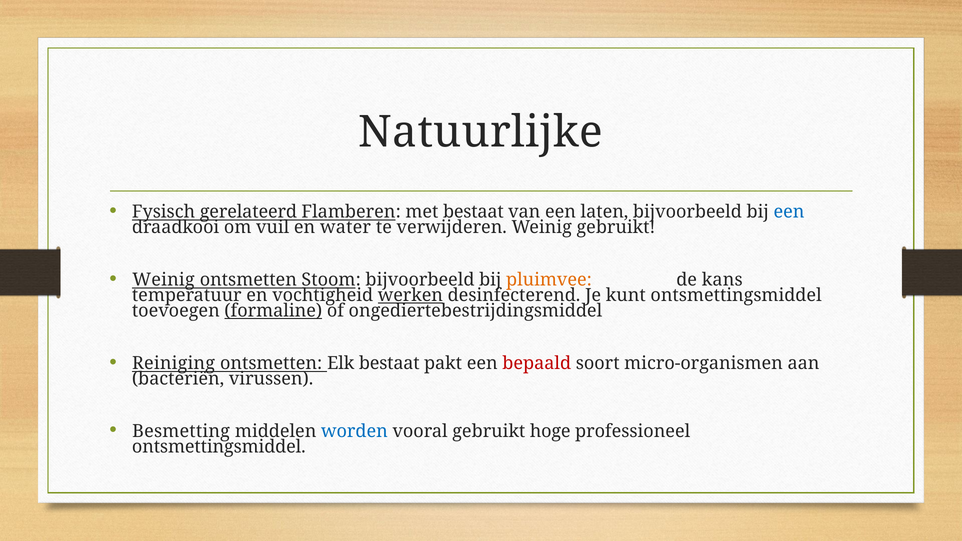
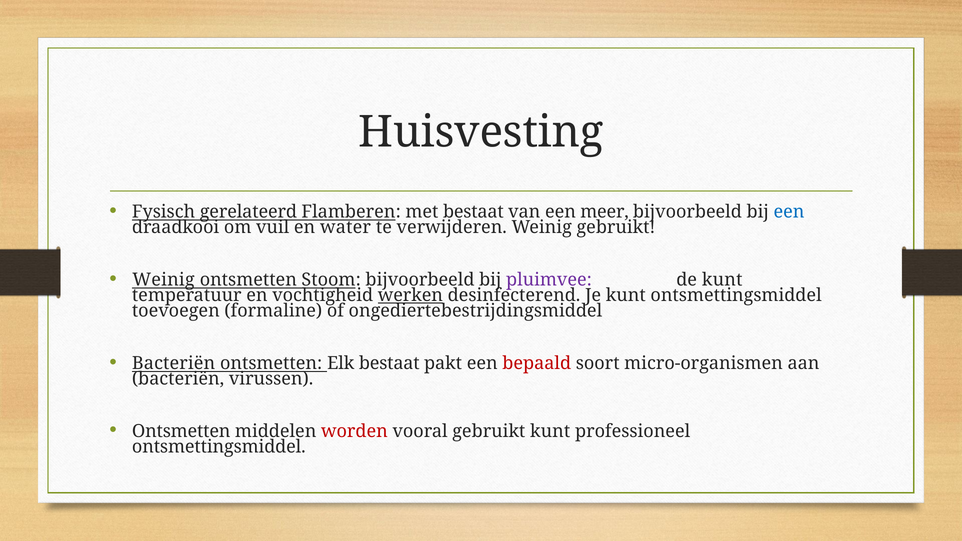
Natuurlijke: Natuurlijke -> Huisvesting (481, 132)
laten: laten -> meer (605, 212)
pluimvee colour: orange -> purple (549, 280)
de kans: kans -> kunt (722, 280)
formaline underline: present -> none (273, 311)
Reiniging: Reiniging -> Bacteriën (174, 363)
Besmetting: Besmetting -> Ontsmetten (181, 431)
worden colour: blue -> red (354, 431)
gebruikt hoge: hoge -> kunt (550, 431)
